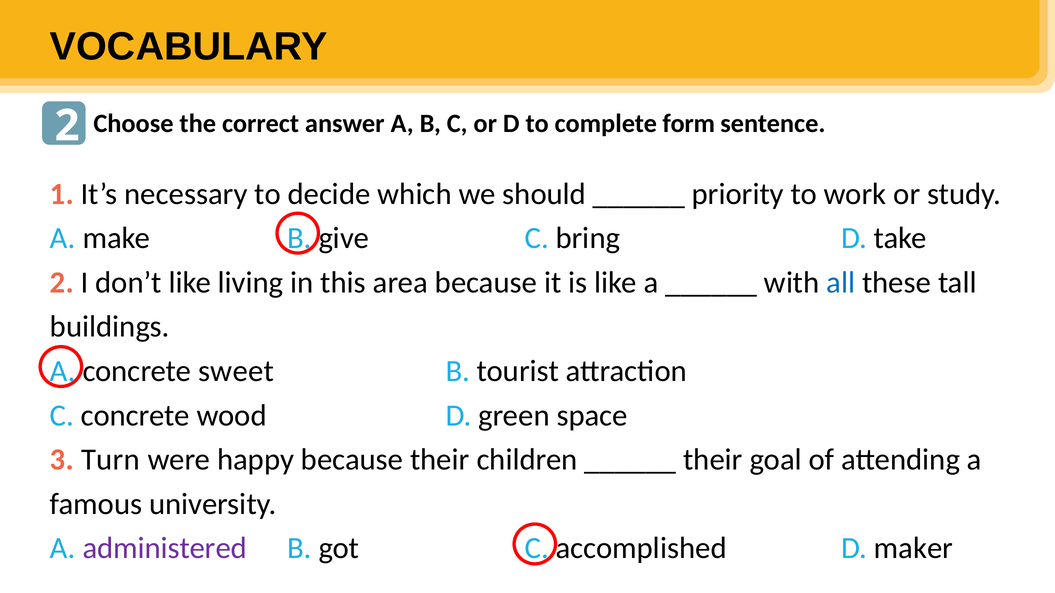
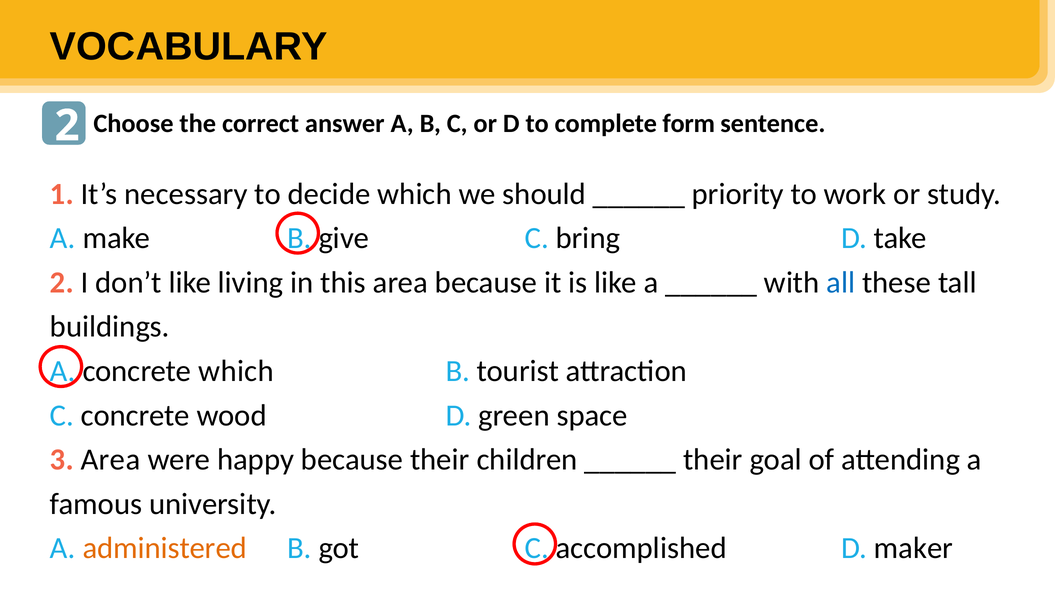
concrete sweet: sweet -> which (236, 371)
3 Turn: Turn -> Area (111, 460)
administered colour: purple -> orange (165, 549)
